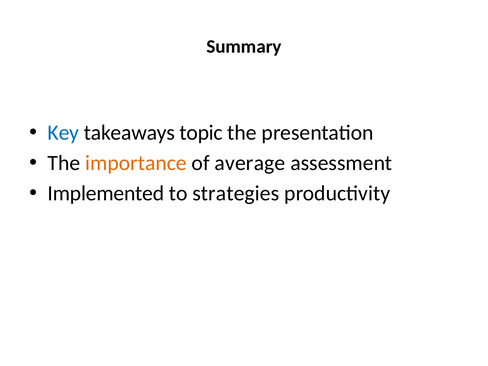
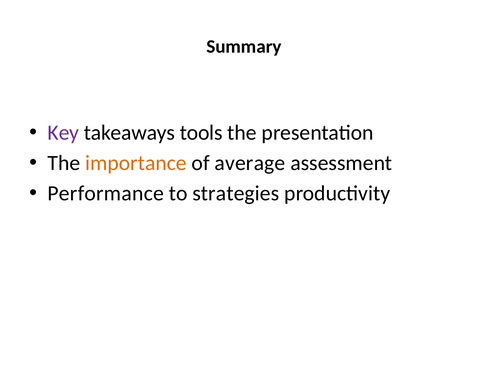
Key colour: blue -> purple (63, 133)
topic: topic -> tools (201, 133)
Implemented: Implemented -> Performance (106, 193)
